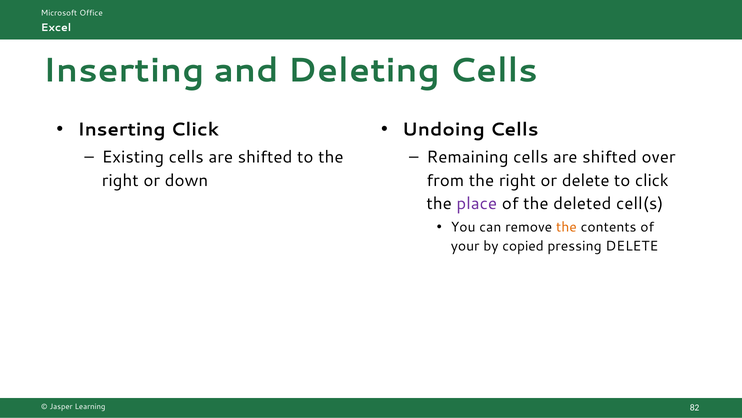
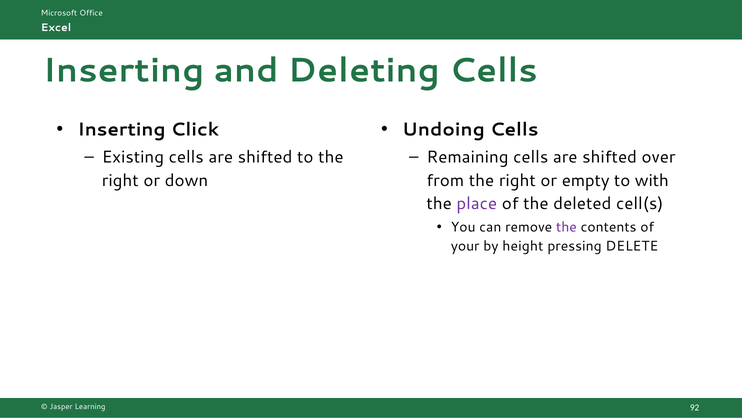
or delete: delete -> empty (586, 180)
to click: click -> with (652, 180)
the colour: orange -> purple (566, 227)
copied: copied -> height (523, 246)
82: 82 -> 92 (695, 407)
